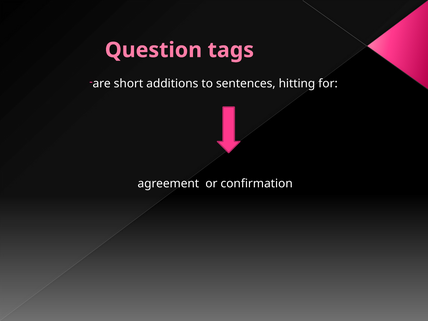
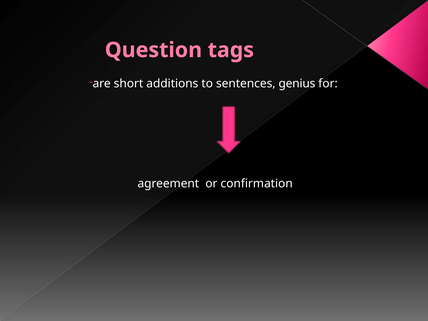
hitting: hitting -> genius (297, 84)
